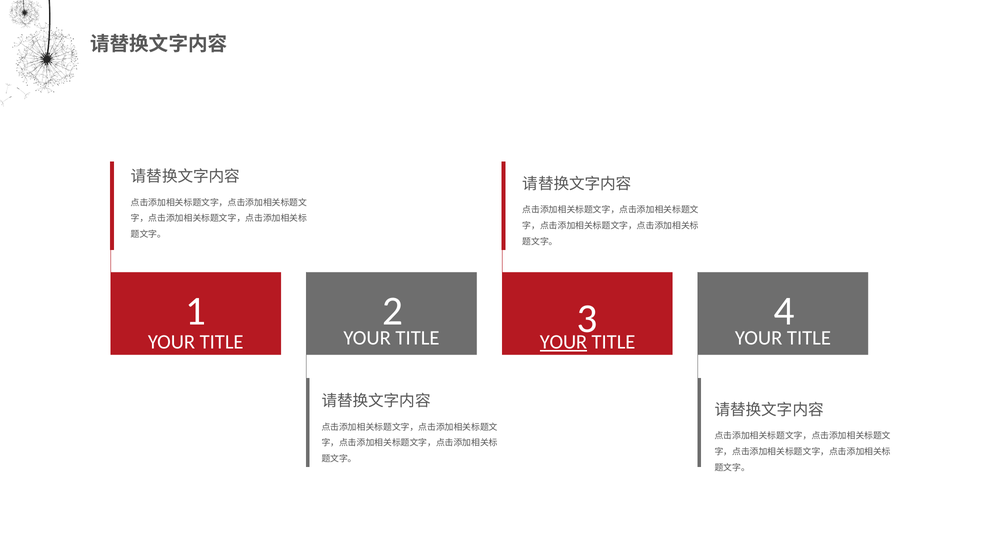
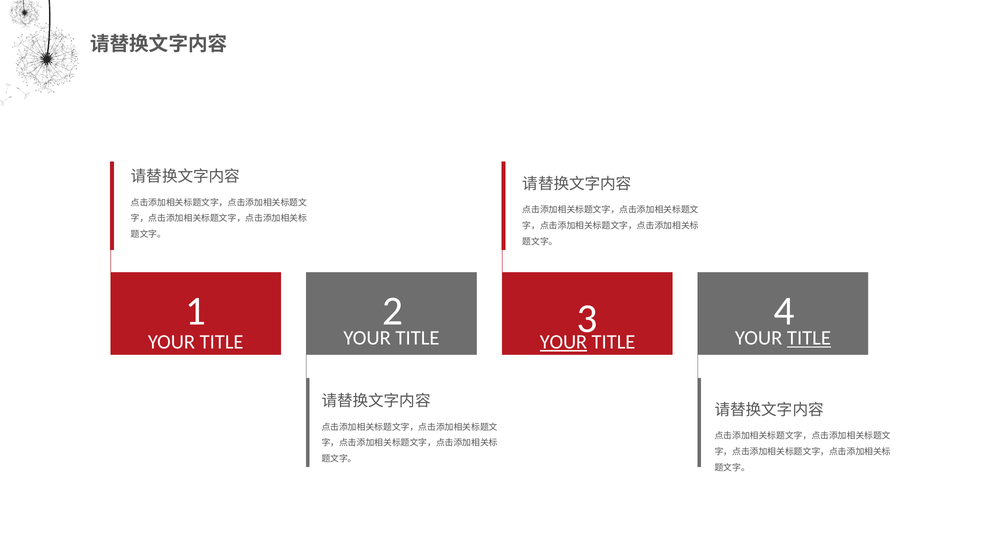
TITLE underline: none -> present (809, 338)
